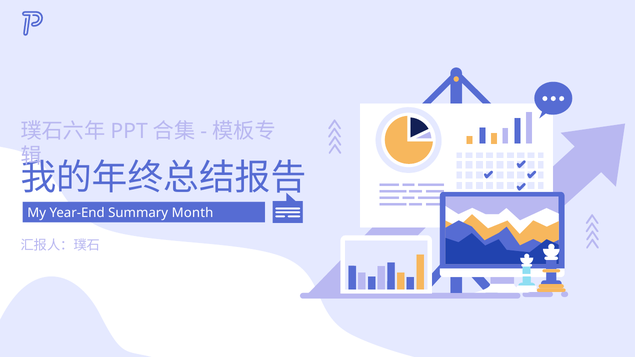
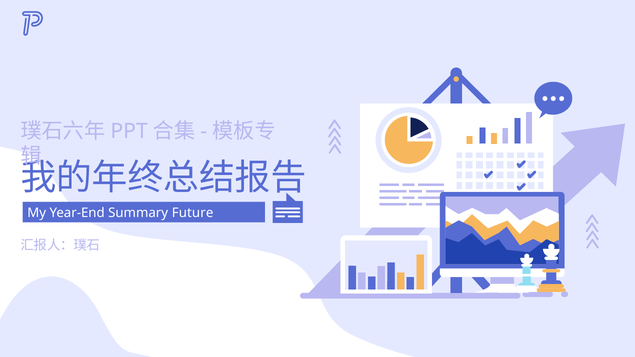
Month: Month -> Future (193, 213)
